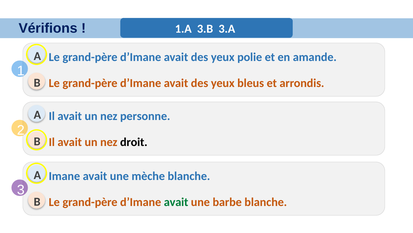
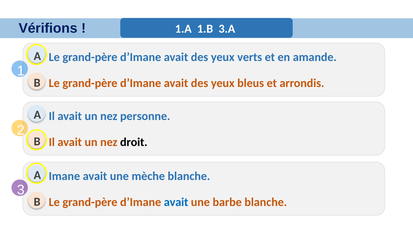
3.B: 3.B -> 1.B (205, 29)
polie: polie -> verts (250, 57)
avait colour: green -> blue (176, 202)
